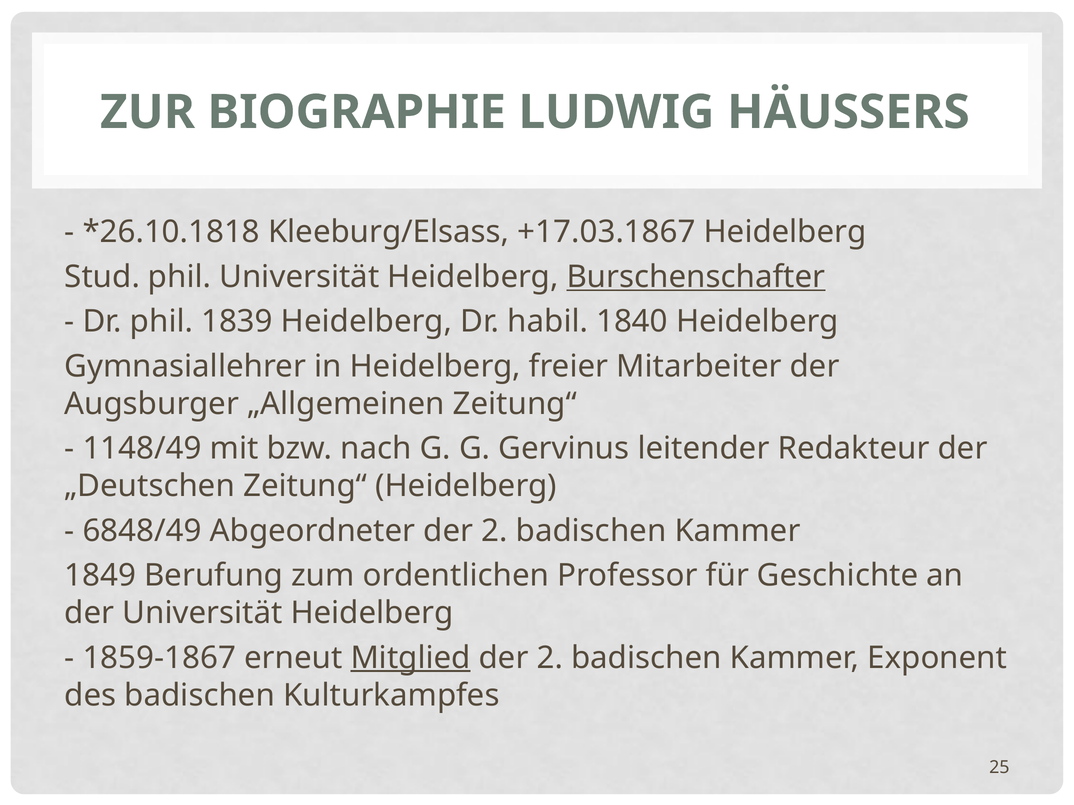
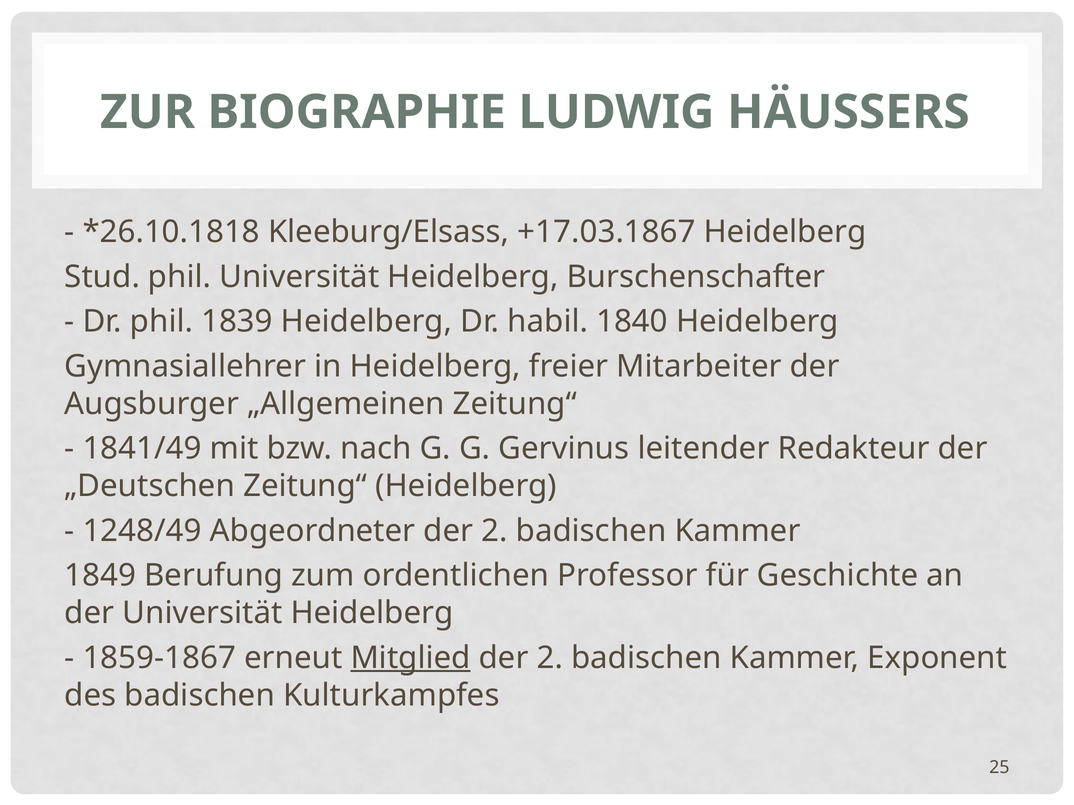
Burschenschafter underline: present -> none (696, 277)
1148/49: 1148/49 -> 1841/49 (142, 449)
6848/49: 6848/49 -> 1248/49 (142, 531)
